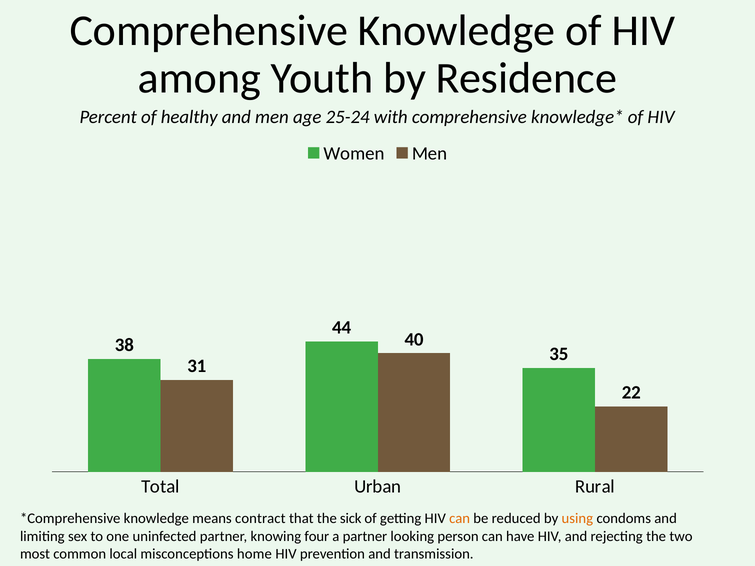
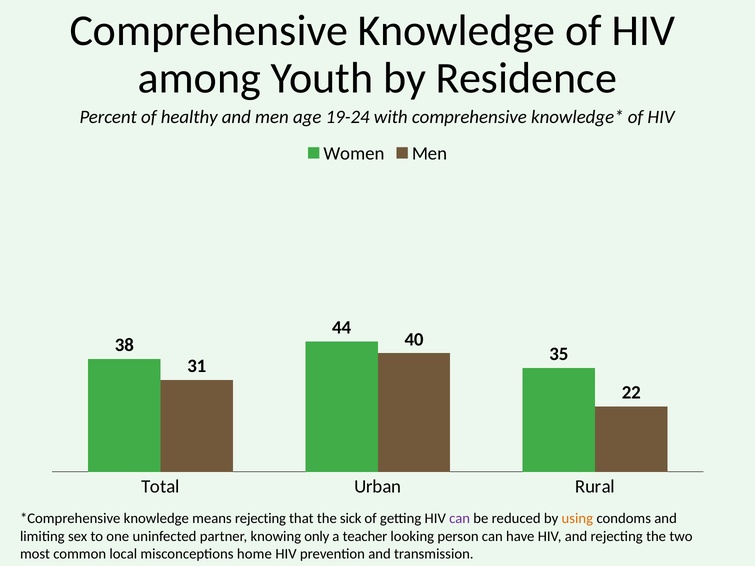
25-24: 25-24 -> 19-24 (348, 117)
means contract: contract -> rejecting (260, 519)
can colour: orange -> purple (460, 519)
four: four -> only (317, 536)
a partner: partner -> teacher (365, 536)
